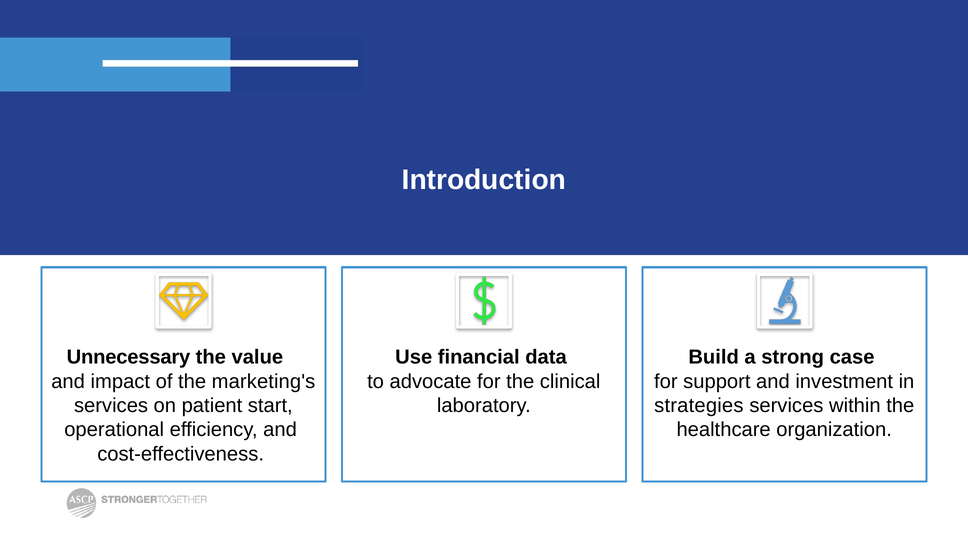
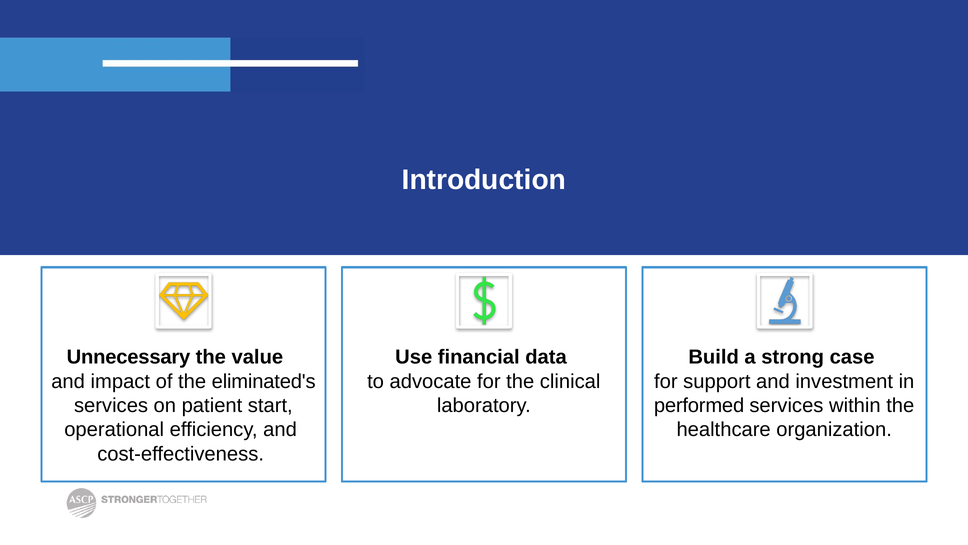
marketing's: marketing's -> eliminated's (264, 381)
strategies: strategies -> performed (699, 405)
